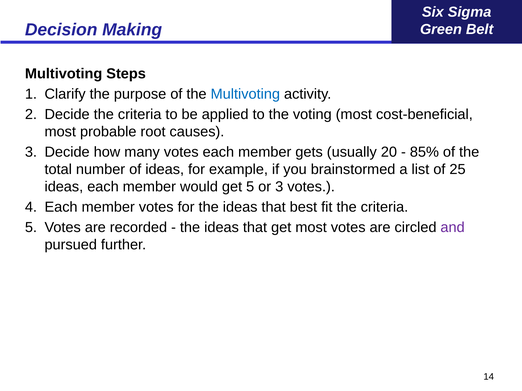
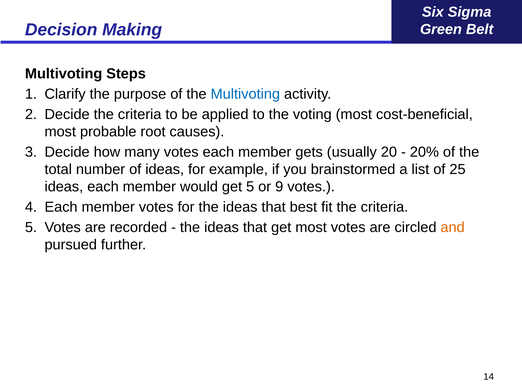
85%: 85% -> 20% (424, 152)
or 3: 3 -> 9 (279, 187)
and colour: purple -> orange (453, 228)
